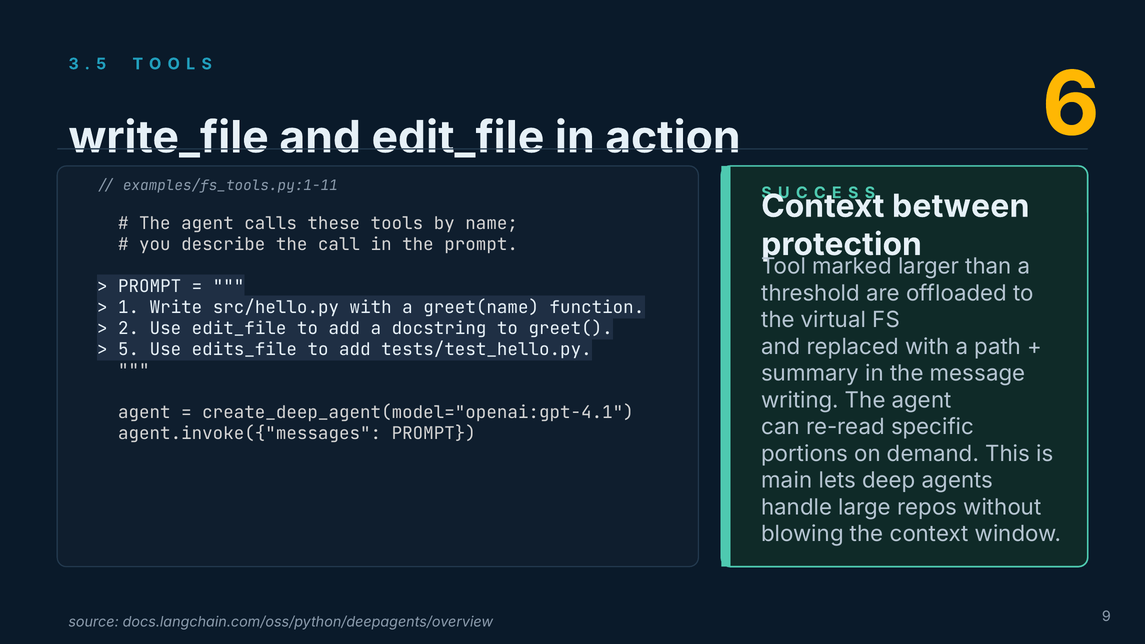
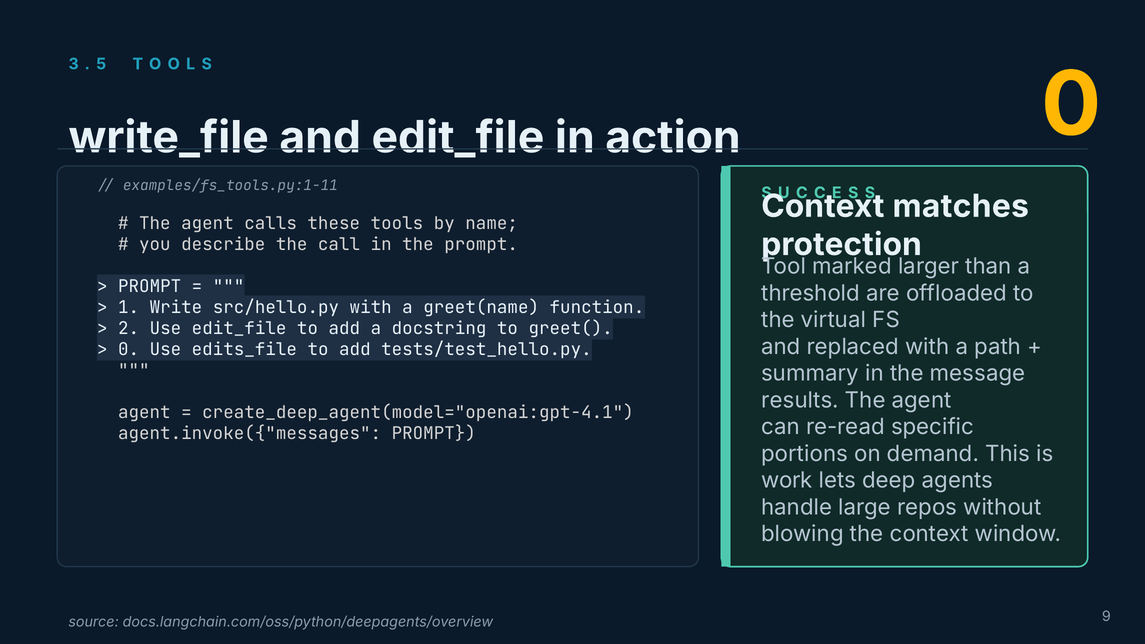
action 6: 6 -> 0 (1071, 105)
between: between -> matches (961, 206)
5: 5 -> 0 (129, 349)
writing: writing -> results (800, 400)
main: main -> work (787, 481)
